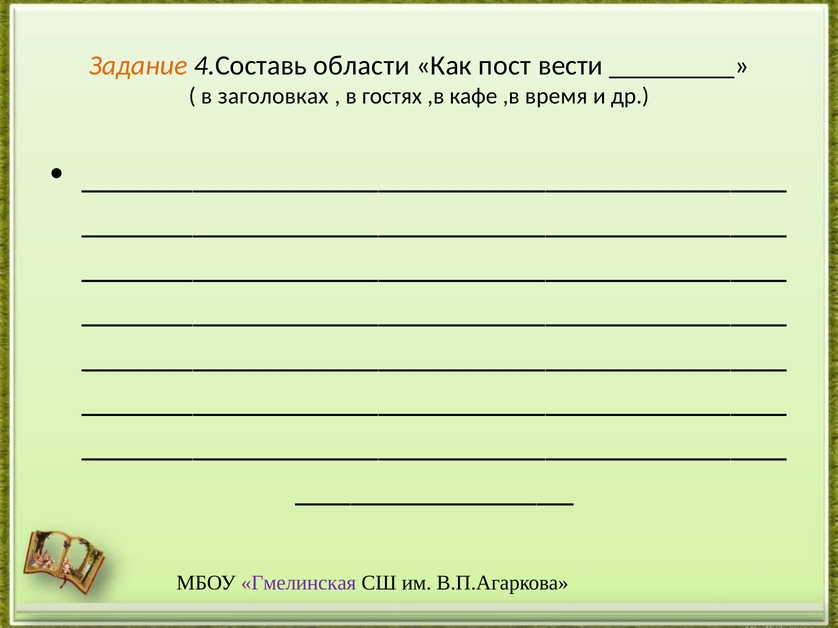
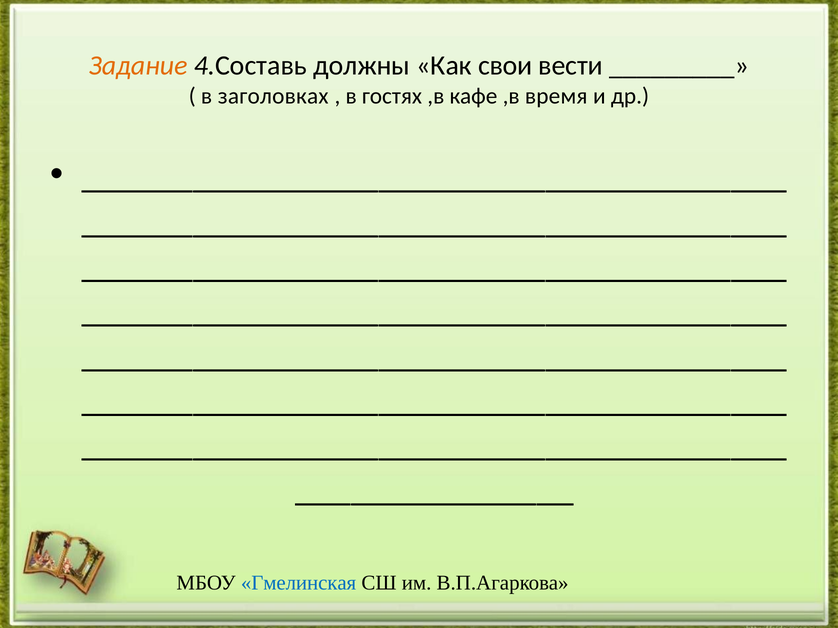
области: области -> должны (362, 66)
пост: пост -> свои (505, 66)
Гмелинская colour: purple -> blue (299, 583)
